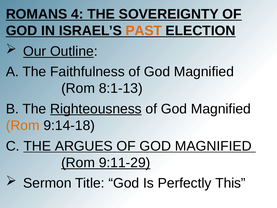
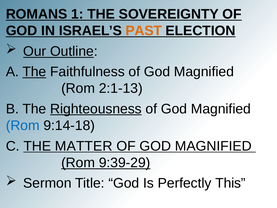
4: 4 -> 1 (77, 14)
The underline: none -> present (34, 72)
8:1-13: 8:1-13 -> 2:1-13 (121, 88)
Rom colour: orange -> blue (23, 125)
ARGUES: ARGUES -> MATTER (84, 146)
9:11-29: 9:11-29 -> 9:39-29 (125, 162)
